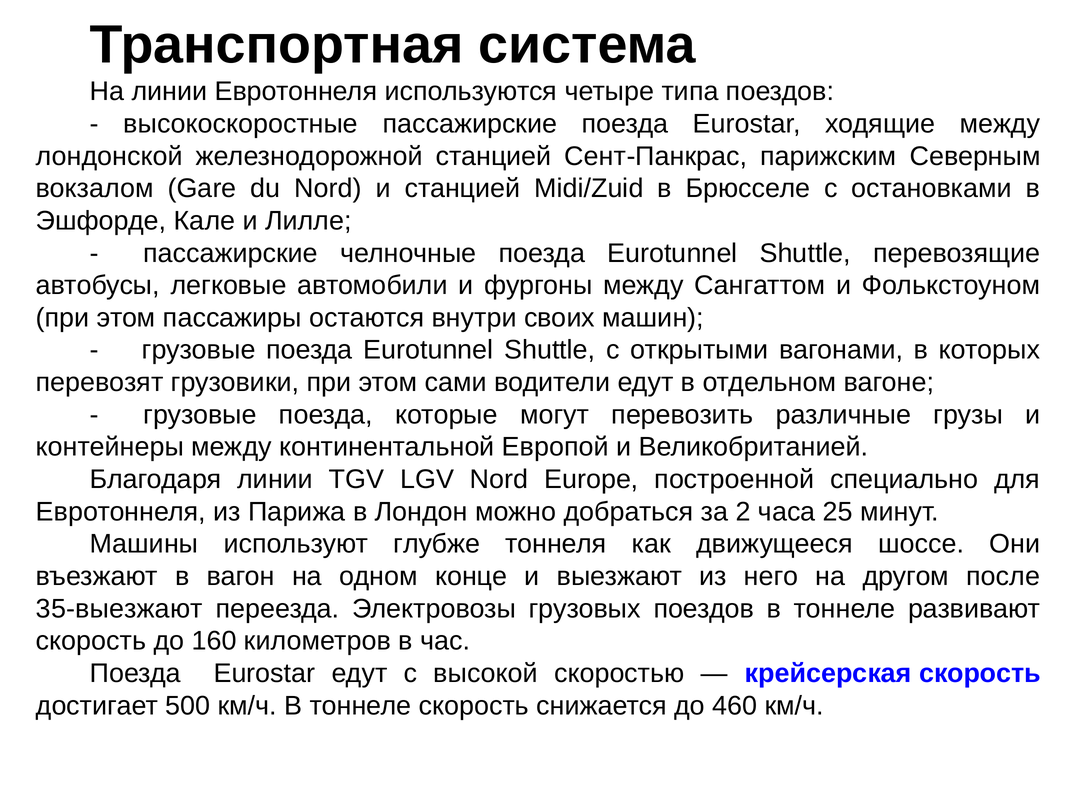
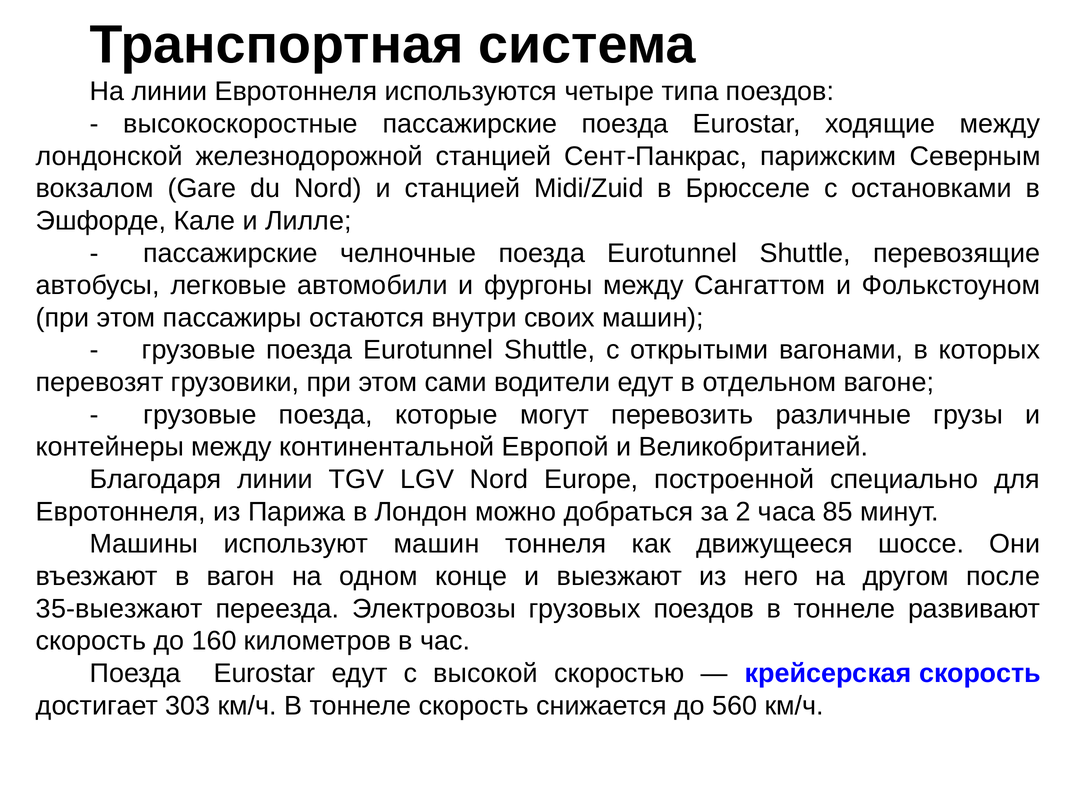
25: 25 -> 85 (838, 512)
используют глубже: глубже -> машин (437, 544)
500: 500 -> 303 (188, 705)
460: 460 -> 560 (735, 705)
